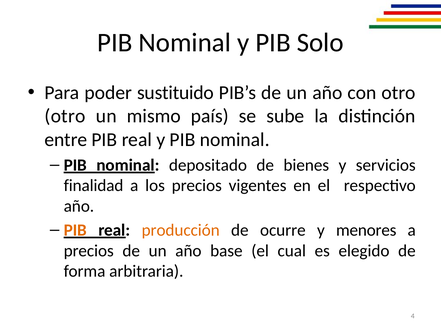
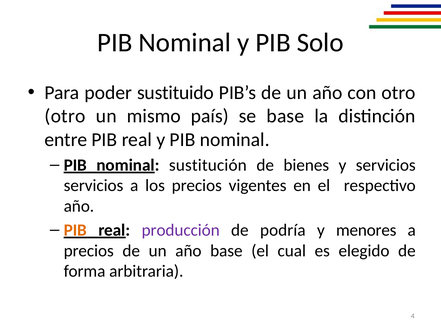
se sube: sube -> base (285, 116)
depositado: depositado -> sustitución (208, 165)
finalidad: finalidad -> servicios (93, 185)
producción colour: orange -> purple (181, 230)
ocurre: ocurre -> podría (283, 230)
